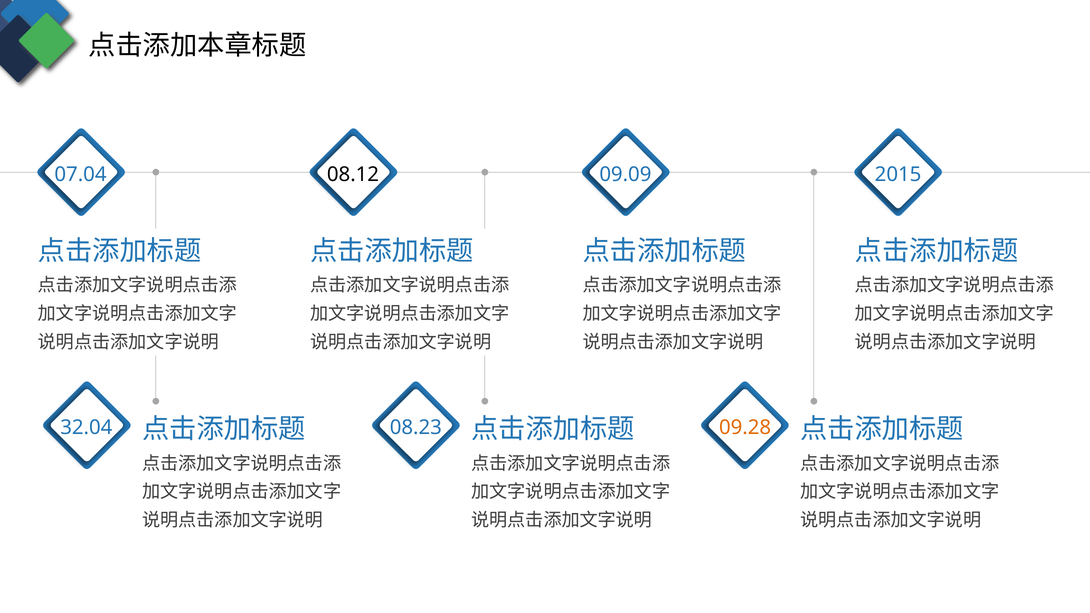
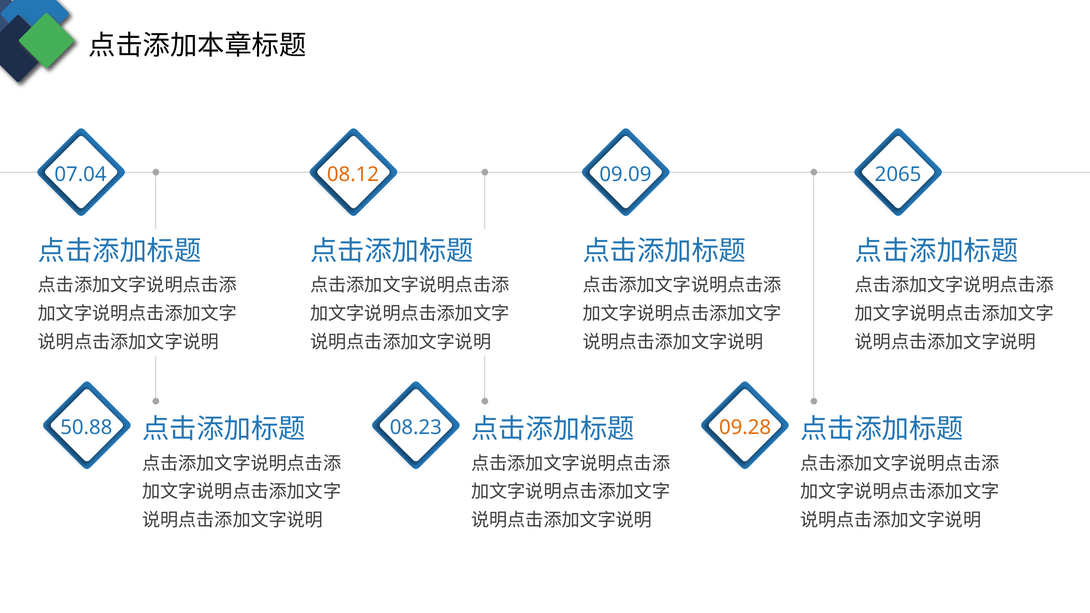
08.12 colour: black -> orange (353, 175)
2015: 2015 -> 2065 (898, 175)
32.04: 32.04 -> 50.88 (86, 428)
